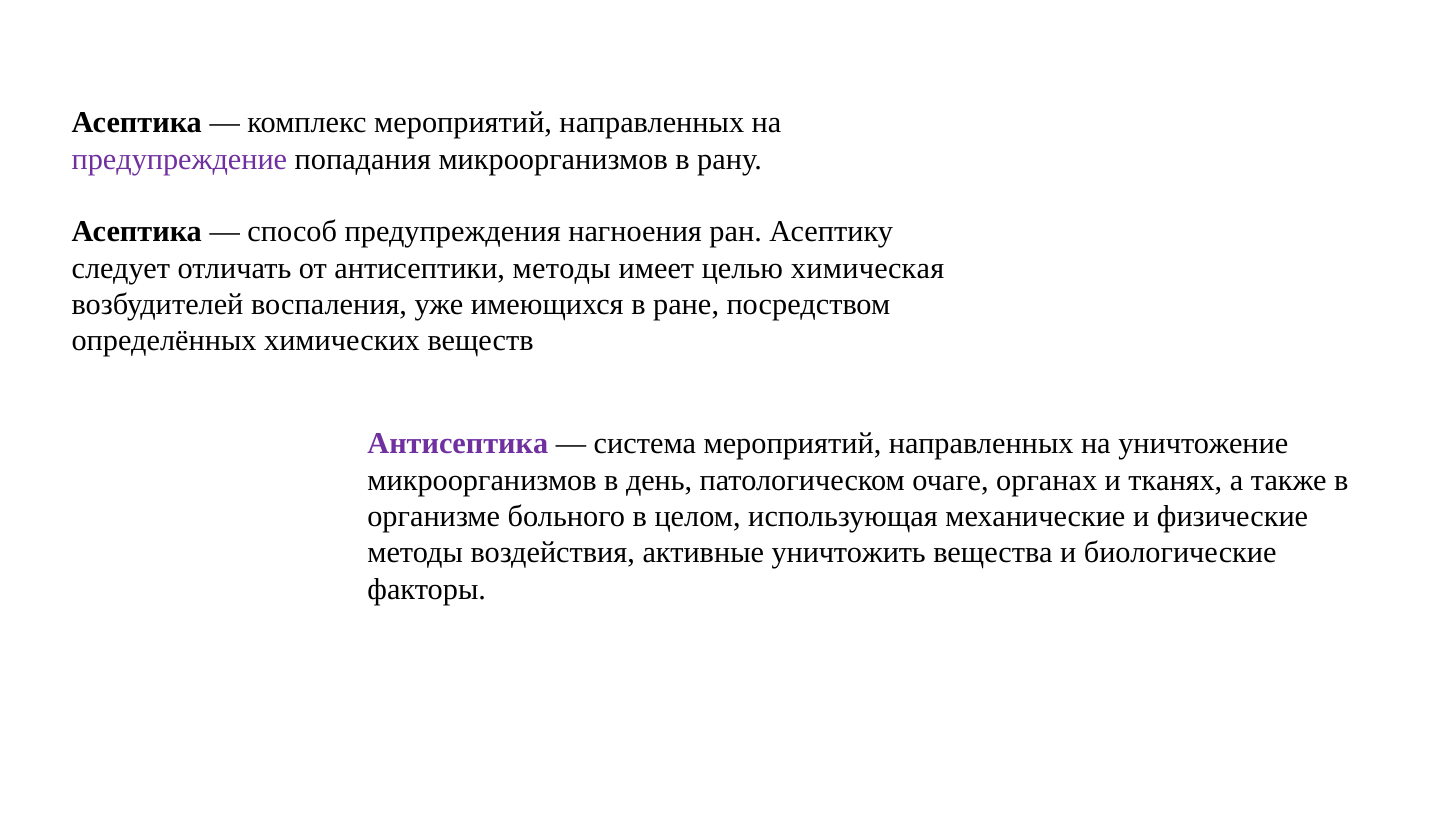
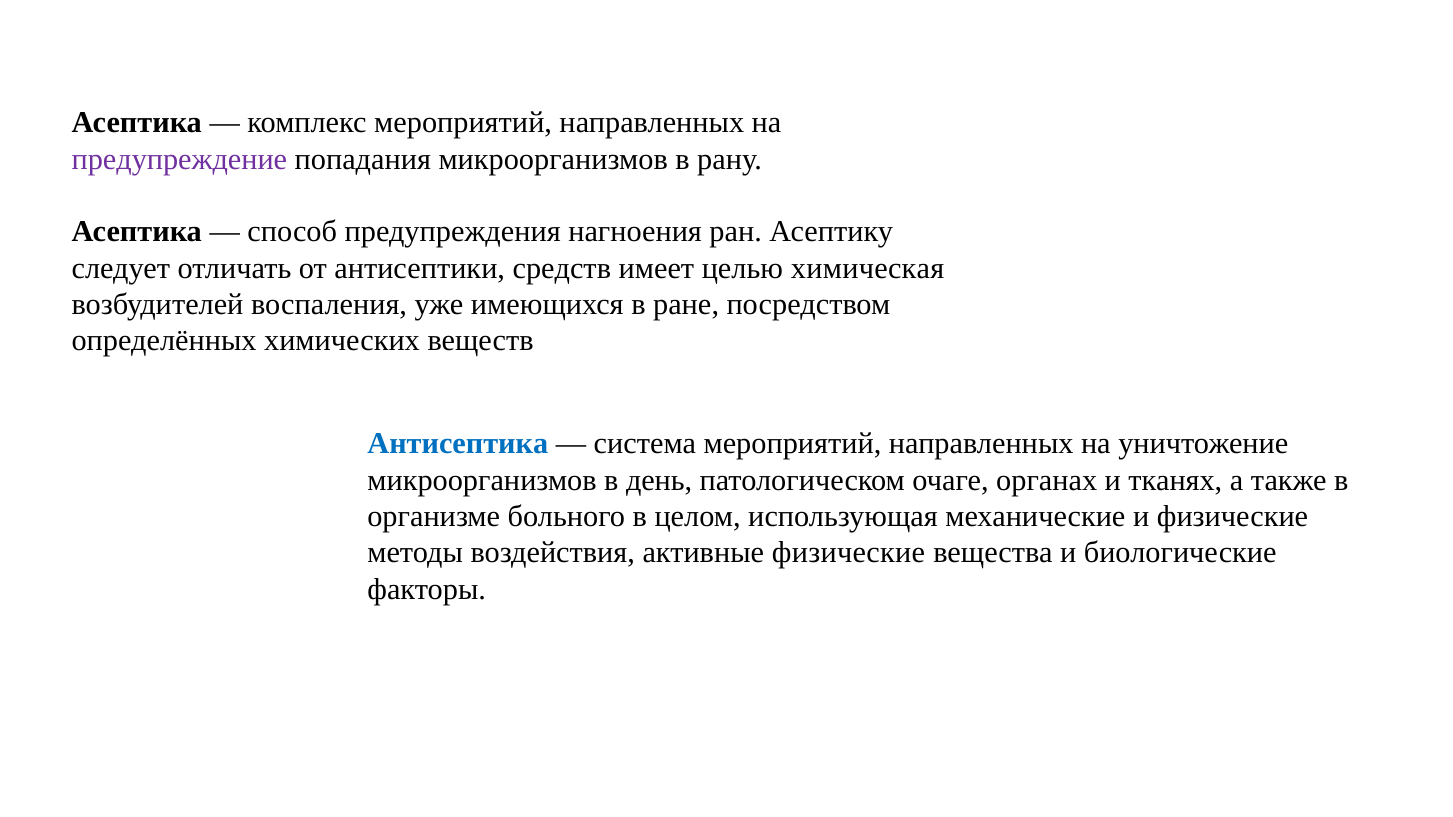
антисептики методы: методы -> средств (562, 268)
Антисептика colour: purple -> blue (458, 444)
активные уничтожить: уничтожить -> физические (848, 553)
